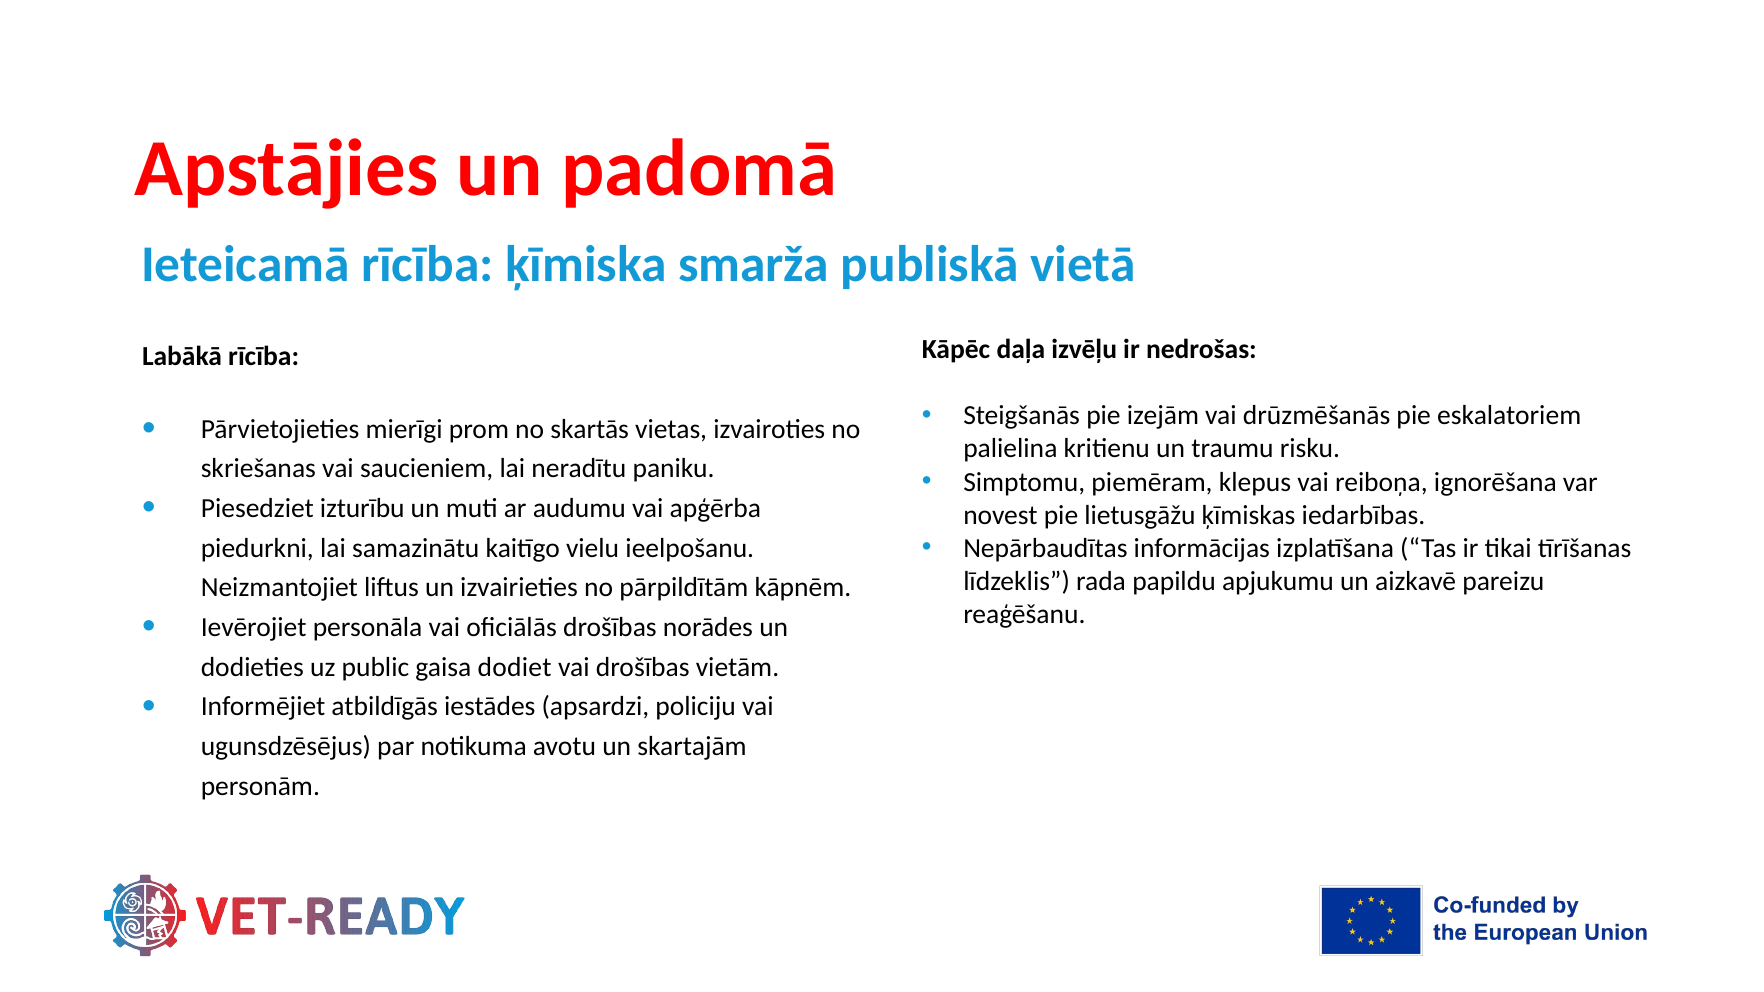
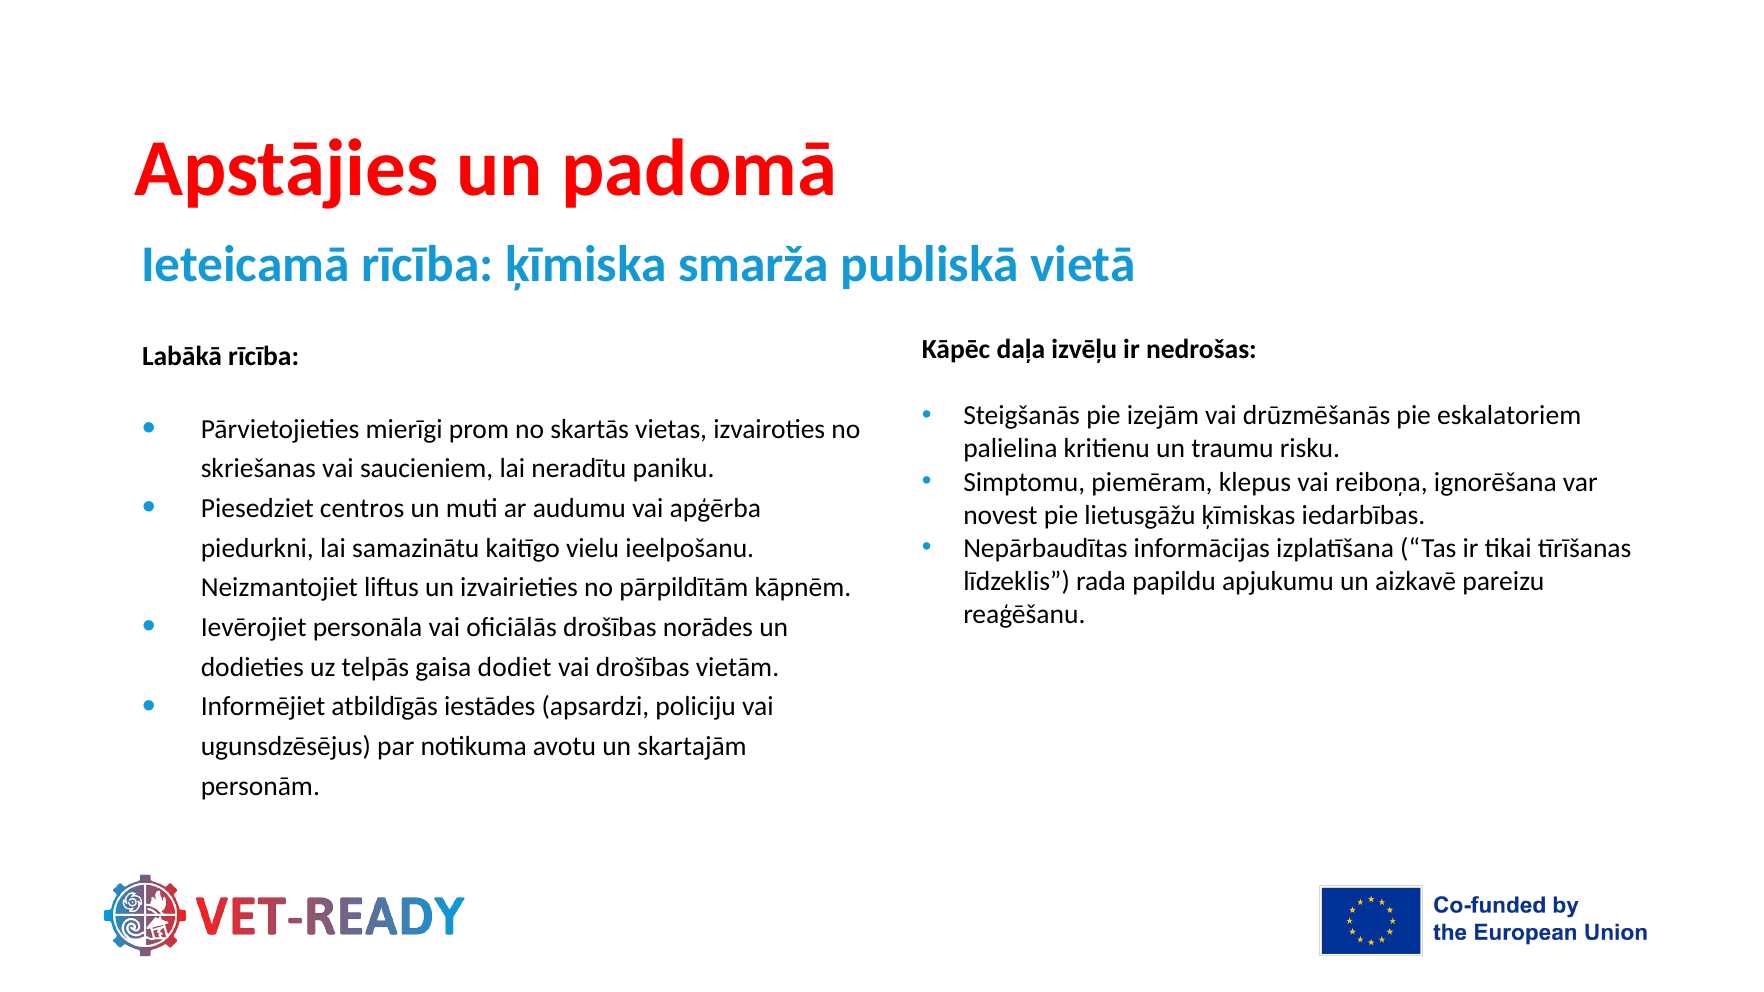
izturību: izturību -> centros (362, 508)
public: public -> telpās (375, 667)
